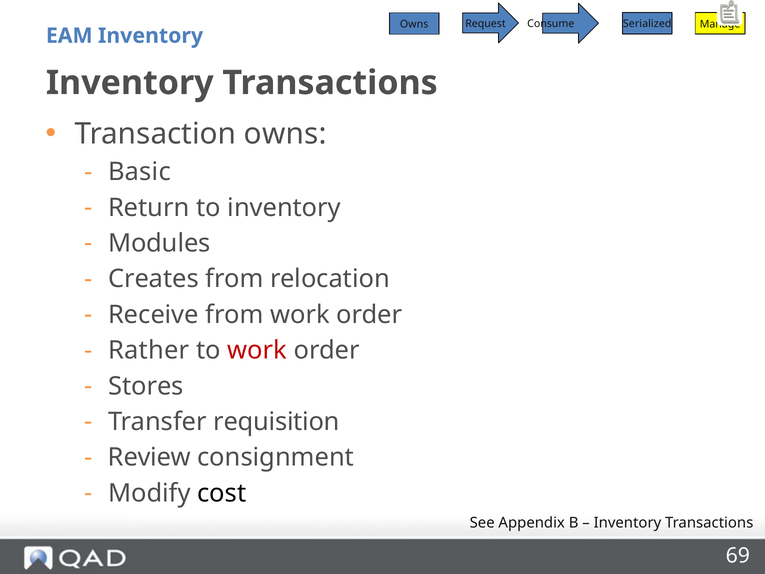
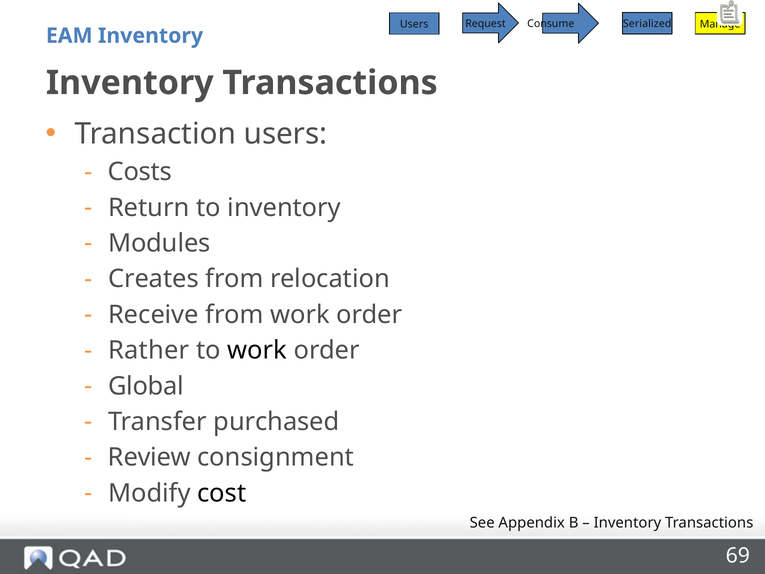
Owns: Owns -> Users (414, 24)
Transaction owns: owns -> users (286, 134)
Basic: Basic -> Costs (140, 172)
work colour: red -> black (257, 350)
Stores: Stores -> Global (146, 386)
requisition: requisition -> purchased (276, 422)
